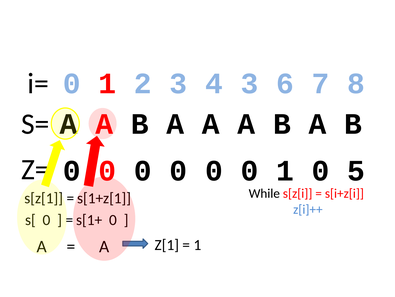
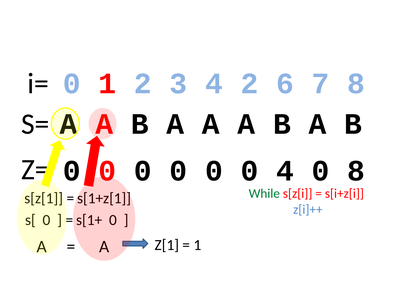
4 3: 3 -> 2 (249, 83)
0 0 1: 1 -> 4 (285, 170)
0 5: 5 -> 8 (356, 170)
While colour: black -> green (264, 193)
